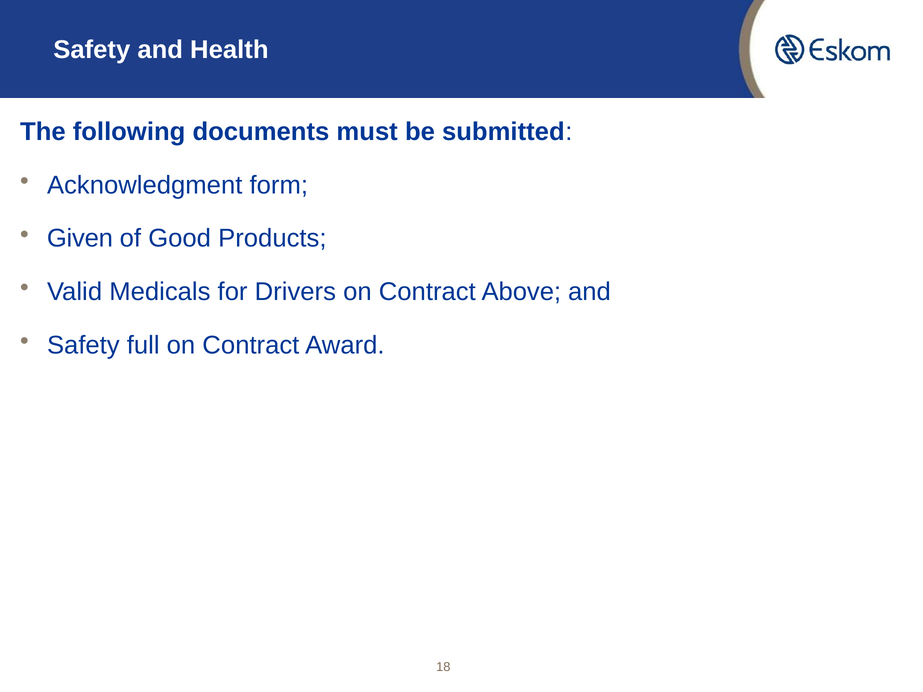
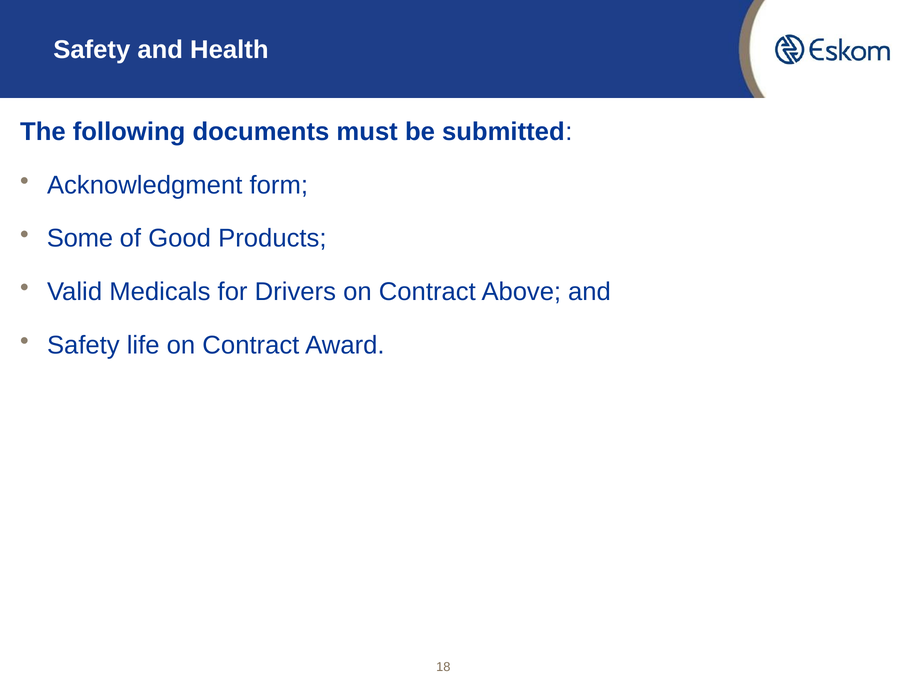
Given: Given -> Some (80, 239)
full: full -> life (143, 345)
